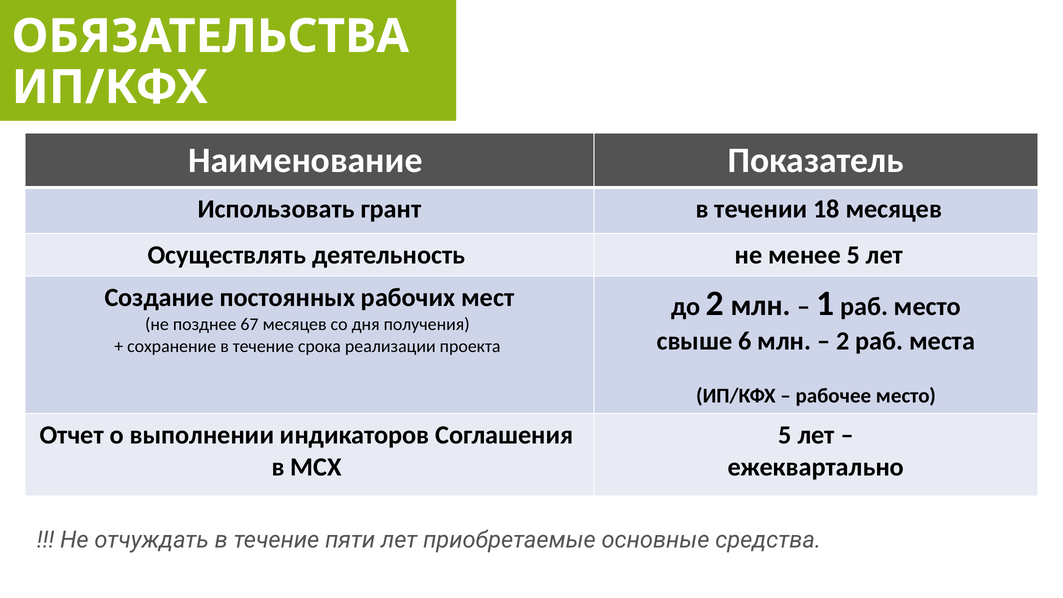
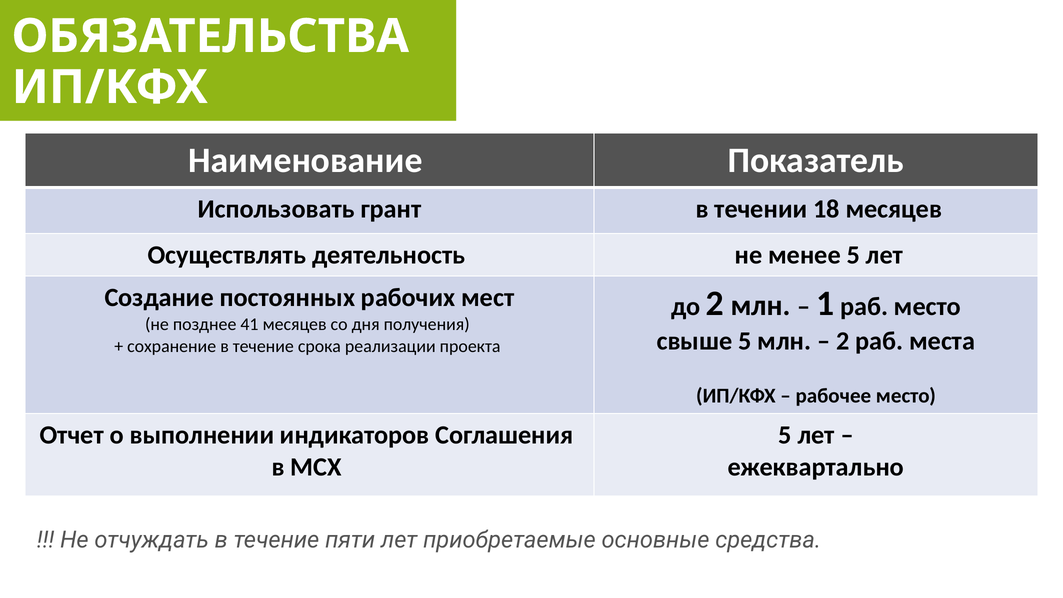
67: 67 -> 41 (249, 324)
свыше 6: 6 -> 5 (745, 341)
